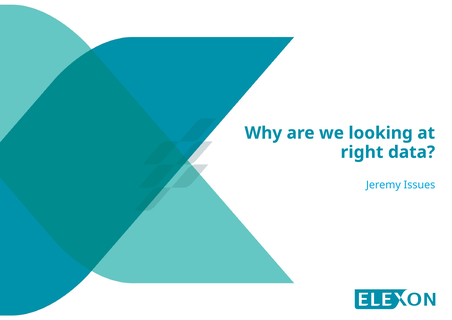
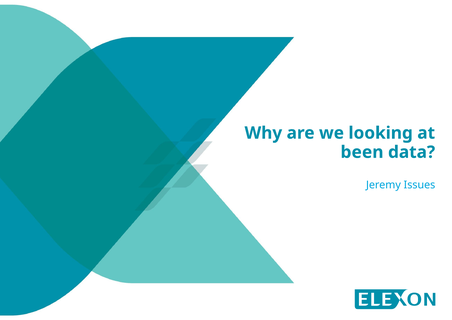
right: right -> been (362, 152)
